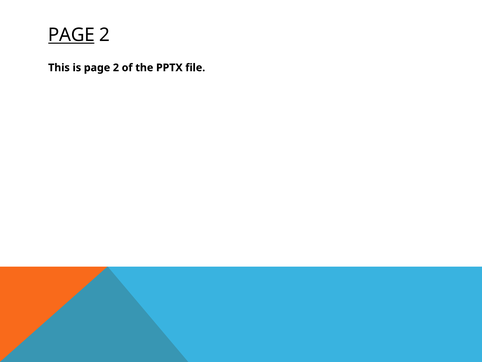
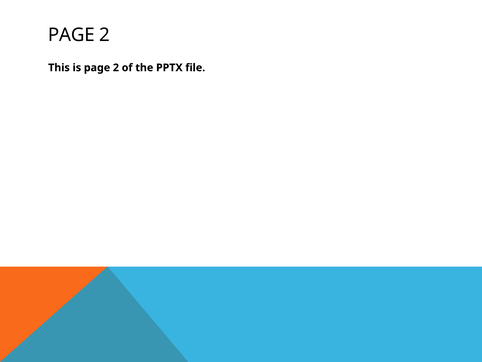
PAGE underline: present -> none (71, 35)
